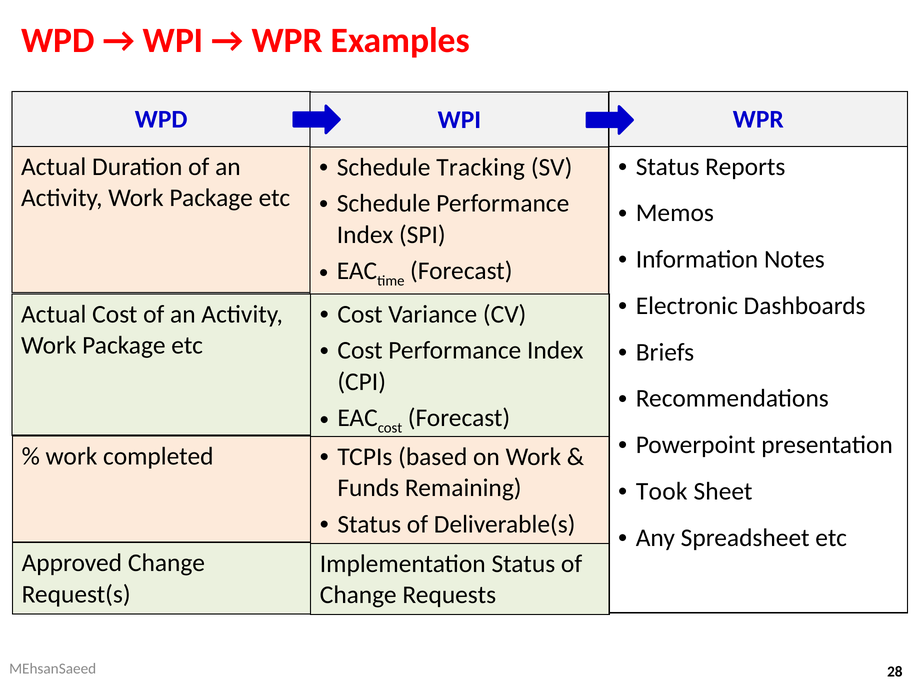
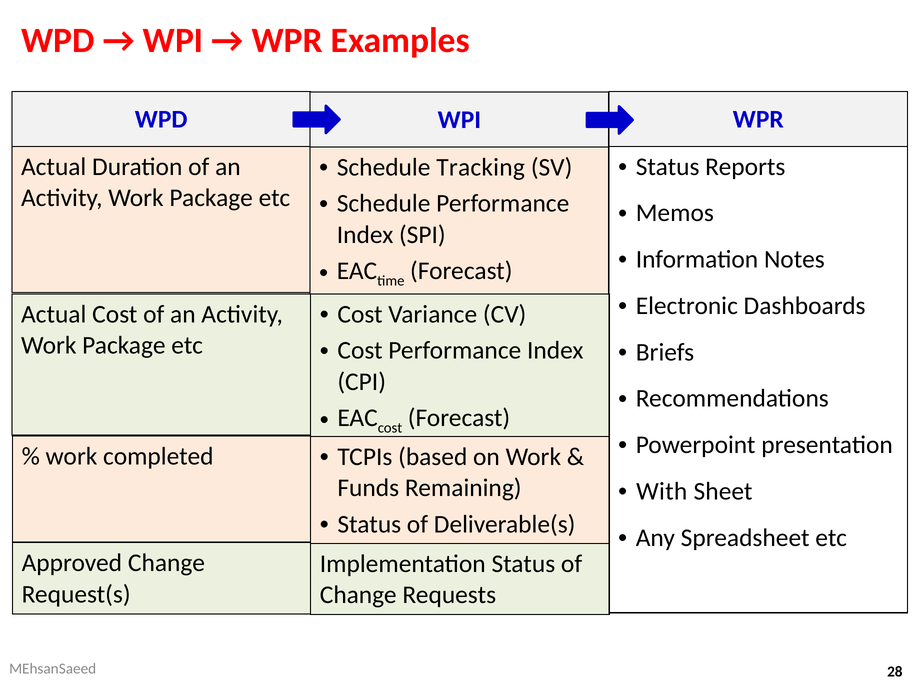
Took: Took -> With (662, 492)
